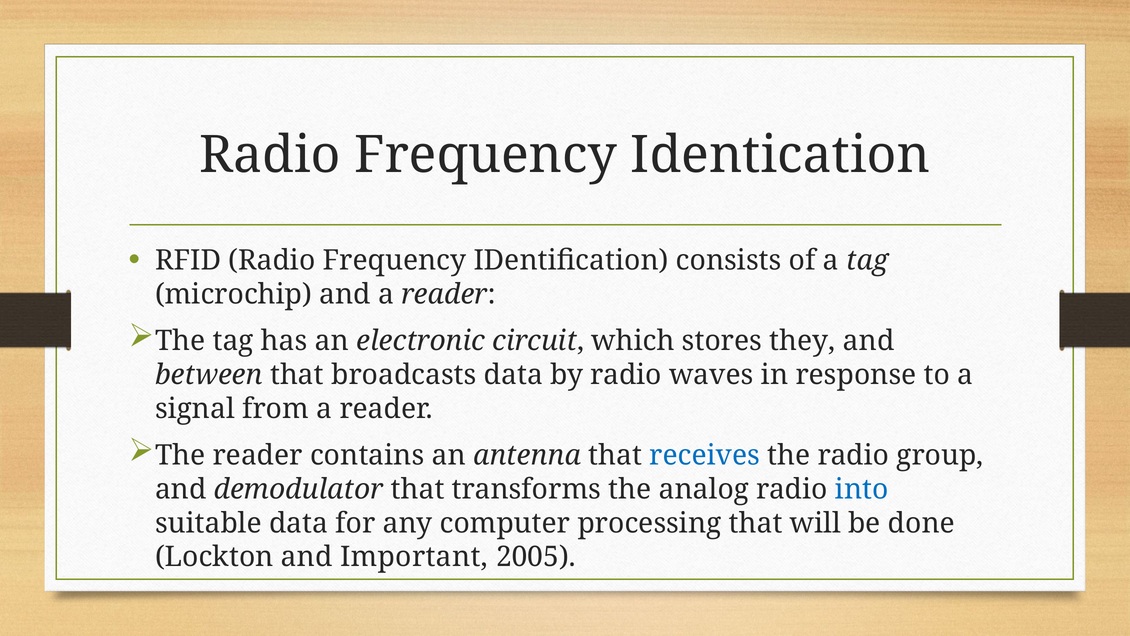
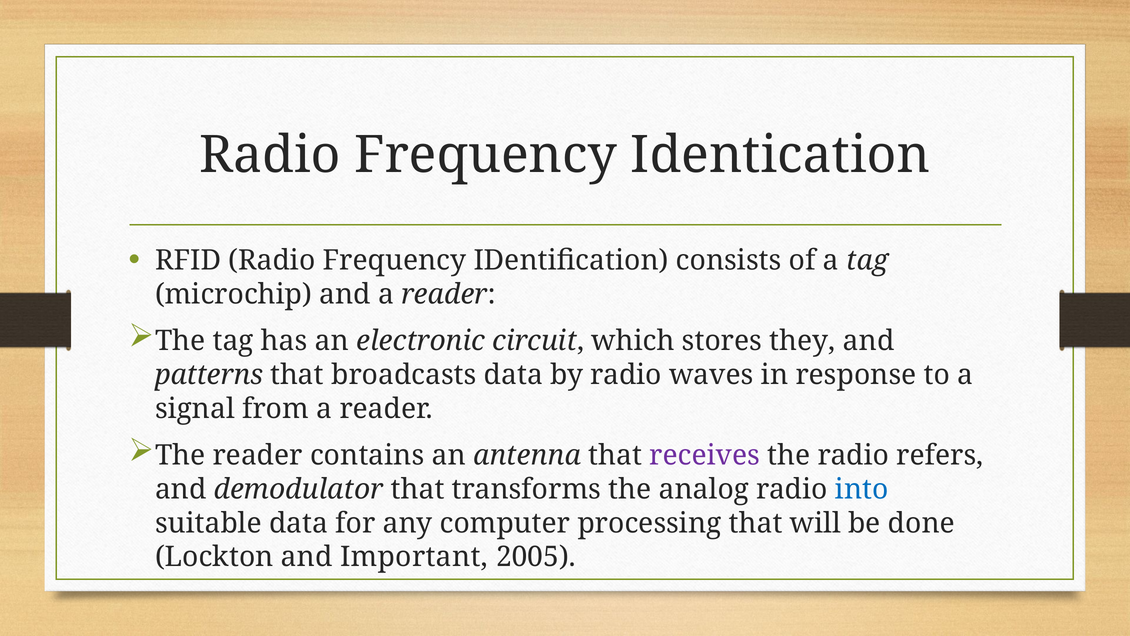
between: between -> patterns (209, 375)
receives colour: blue -> purple (705, 455)
group: group -> refers (940, 455)
